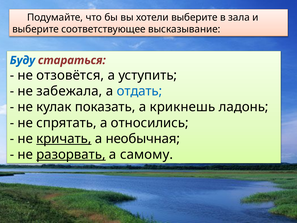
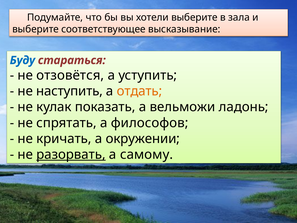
забежала: забежала -> наступить (69, 91)
отдать colour: blue -> orange (139, 91)
крикнешь: крикнешь -> вельможи (183, 107)
относились: относились -> философов (150, 123)
кричать underline: present -> none (64, 139)
необычная: необычная -> окружении (143, 139)
